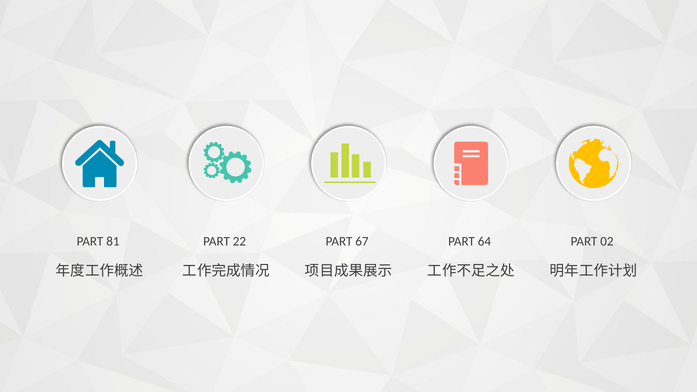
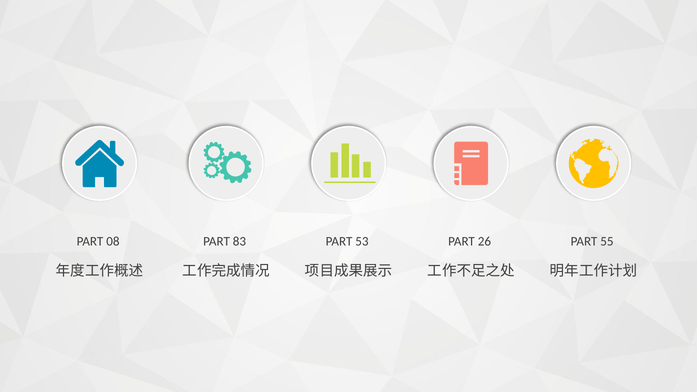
81: 81 -> 08 (113, 242)
22: 22 -> 83 (239, 242)
67: 67 -> 53 (362, 242)
64: 64 -> 26 (484, 242)
02: 02 -> 55 (607, 242)
